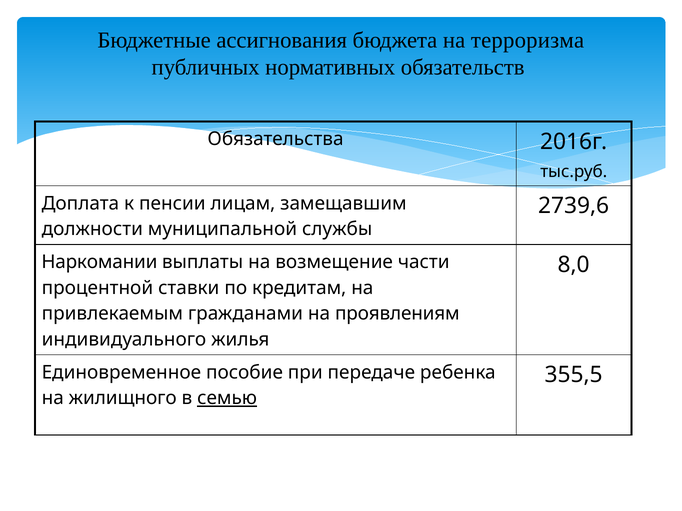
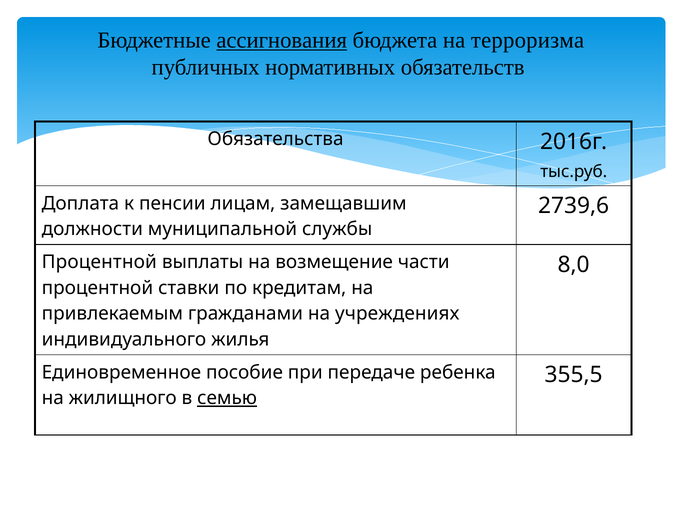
ассигнования underline: none -> present (282, 40)
Наркомании: Наркомании -> Процентной (99, 262)
проявлениям: проявлениям -> учреждениях (397, 314)
